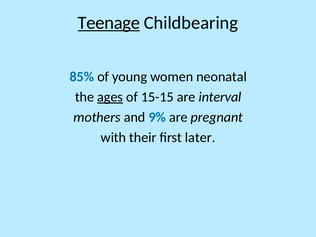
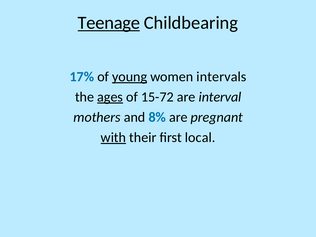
85%: 85% -> 17% (82, 77)
young underline: none -> present (130, 77)
neonatal: neonatal -> intervals (221, 77)
15-15: 15-15 -> 15-72 (157, 97)
9%: 9% -> 8% (157, 117)
with underline: none -> present (113, 137)
later: later -> local (200, 137)
